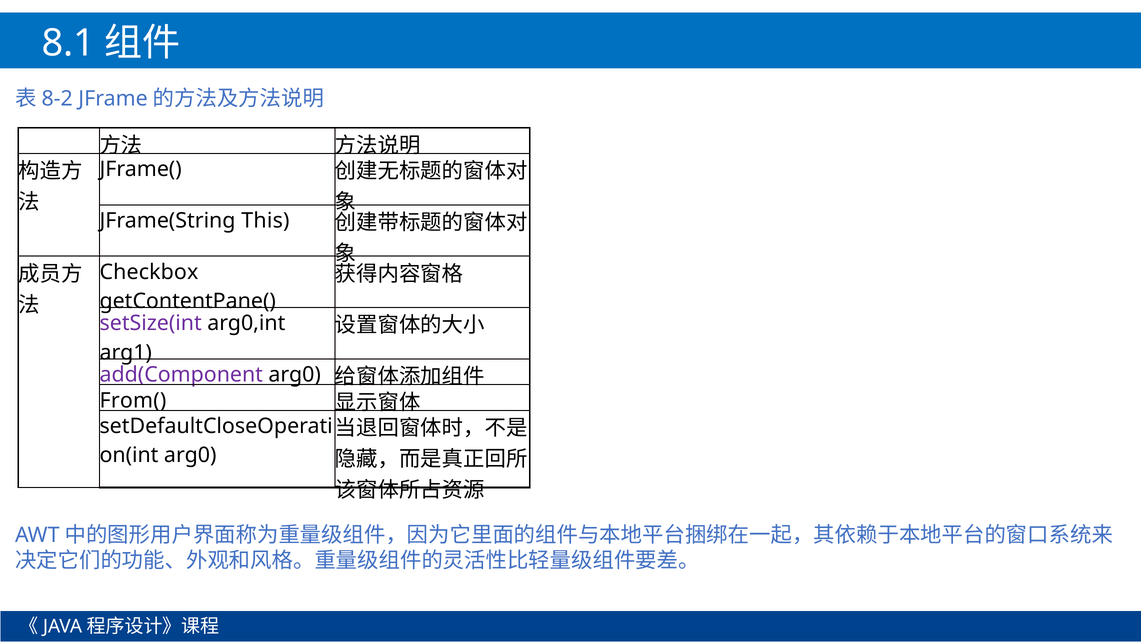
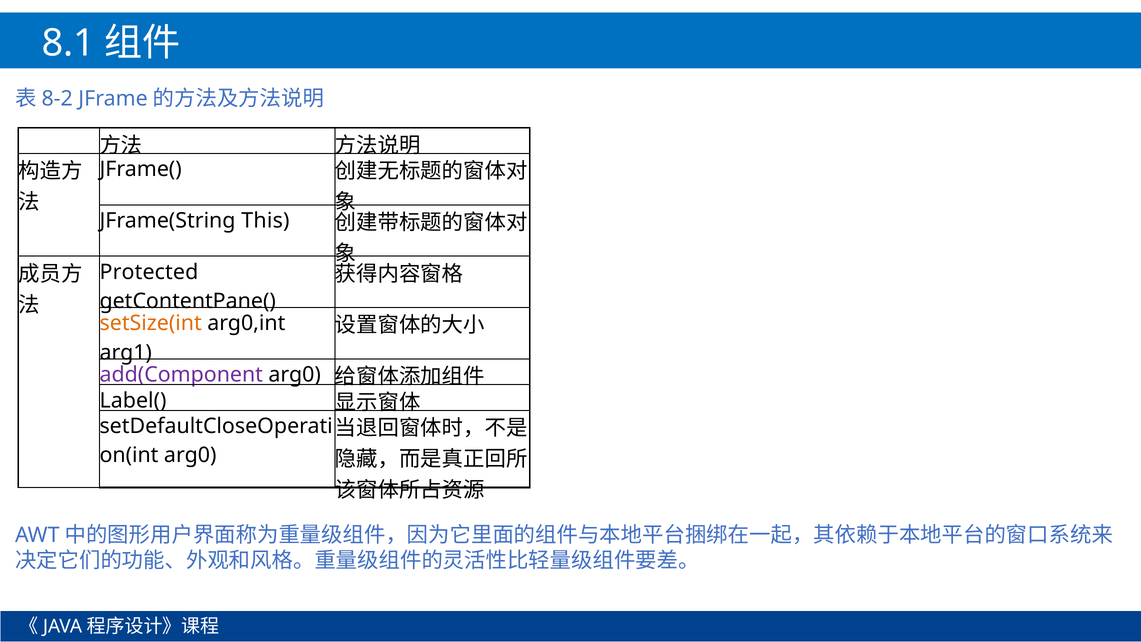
Checkbox: Checkbox -> Protected (149, 272)
setSize(int colour: purple -> orange (151, 323)
From(: From( -> Label( (133, 400)
